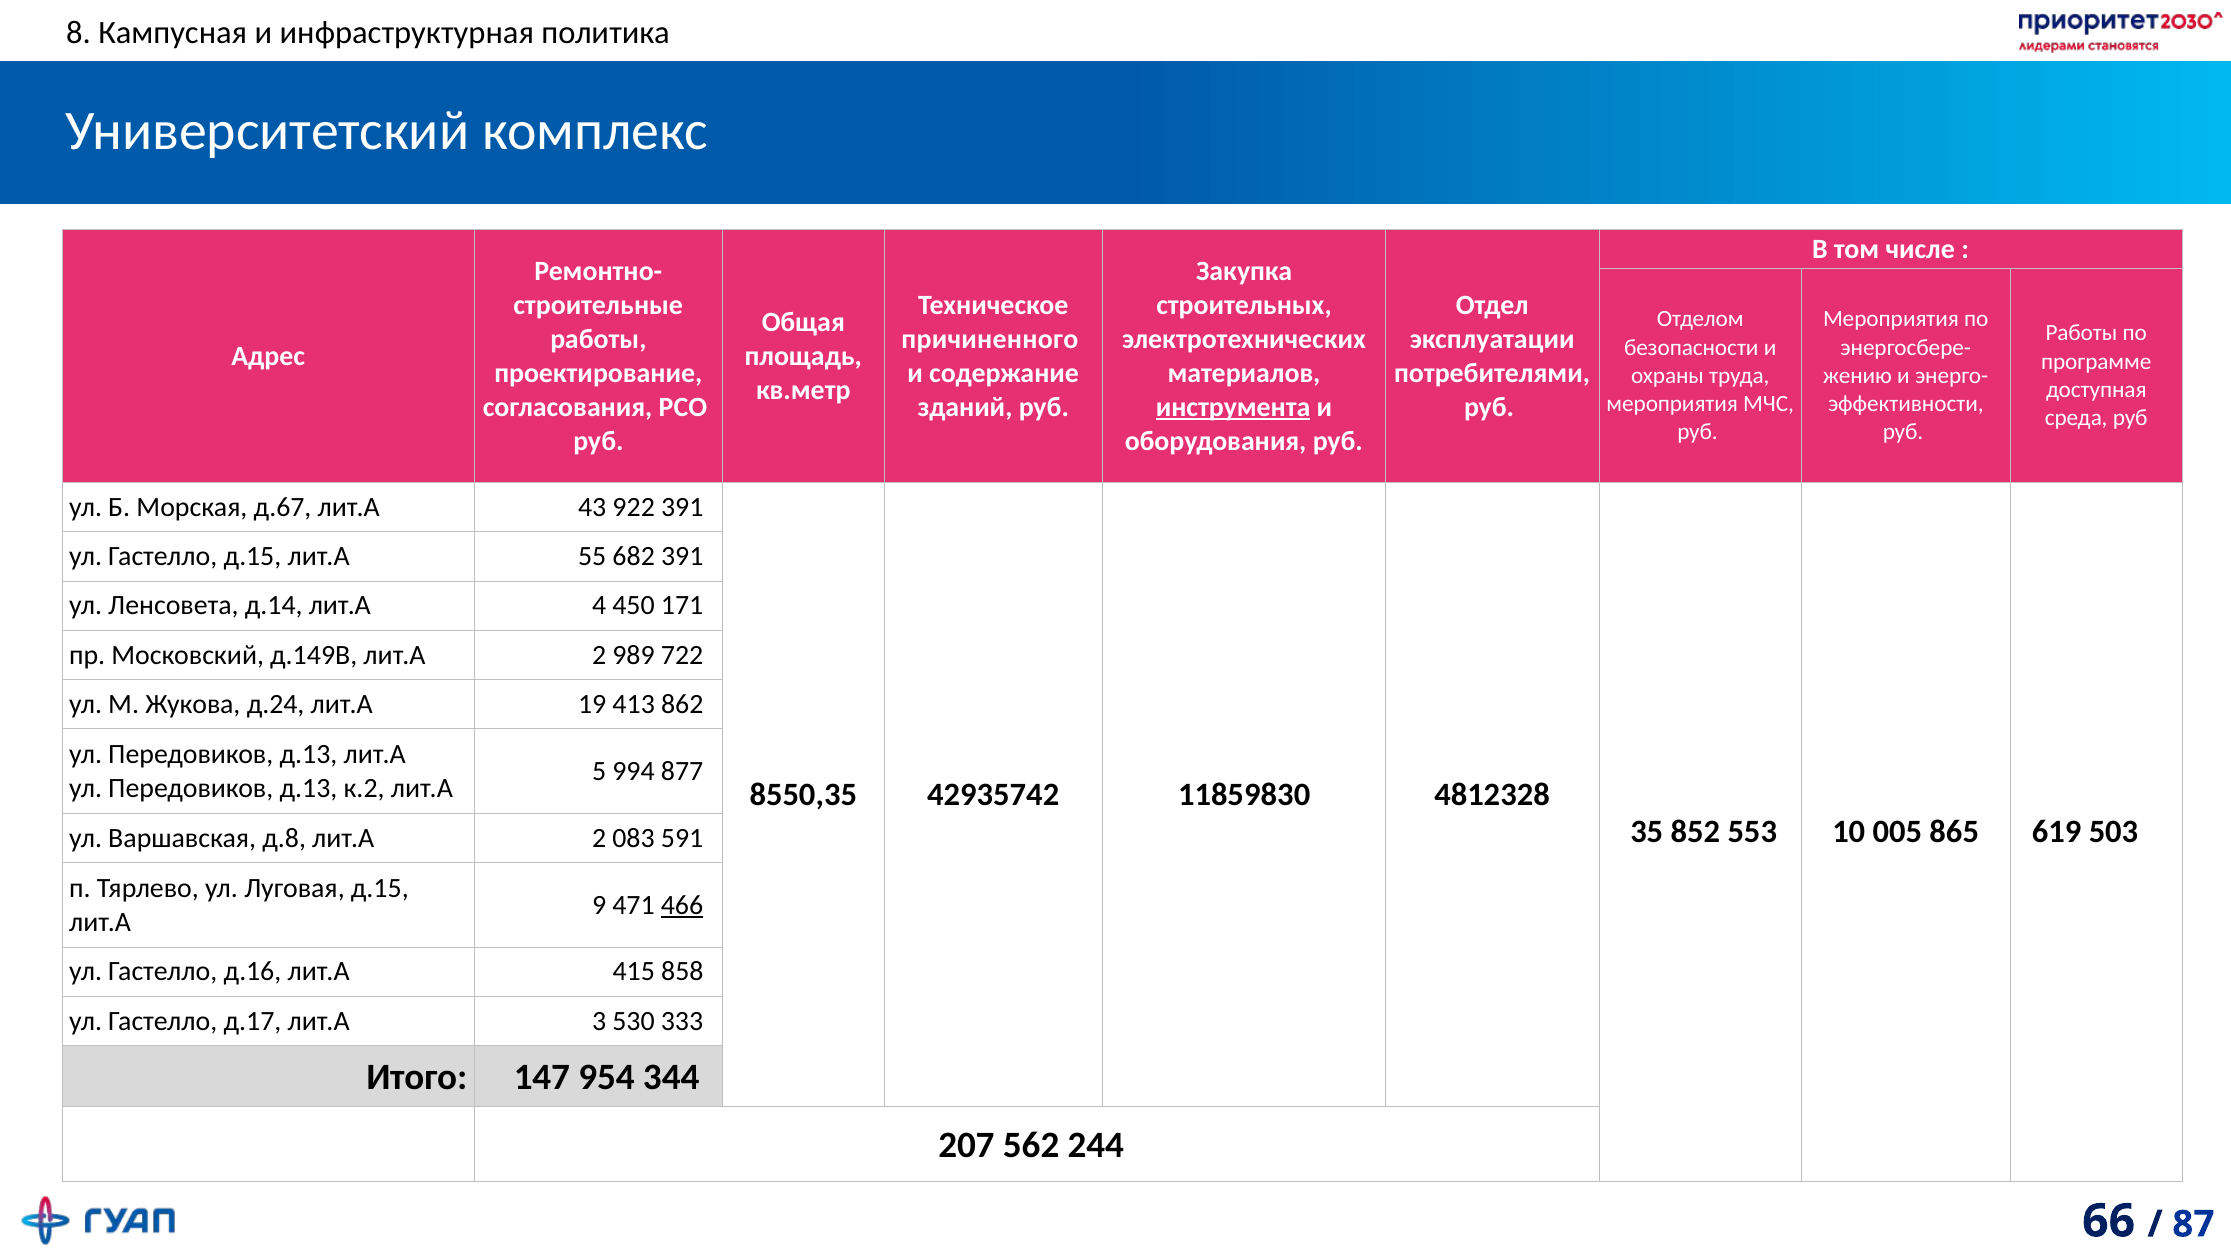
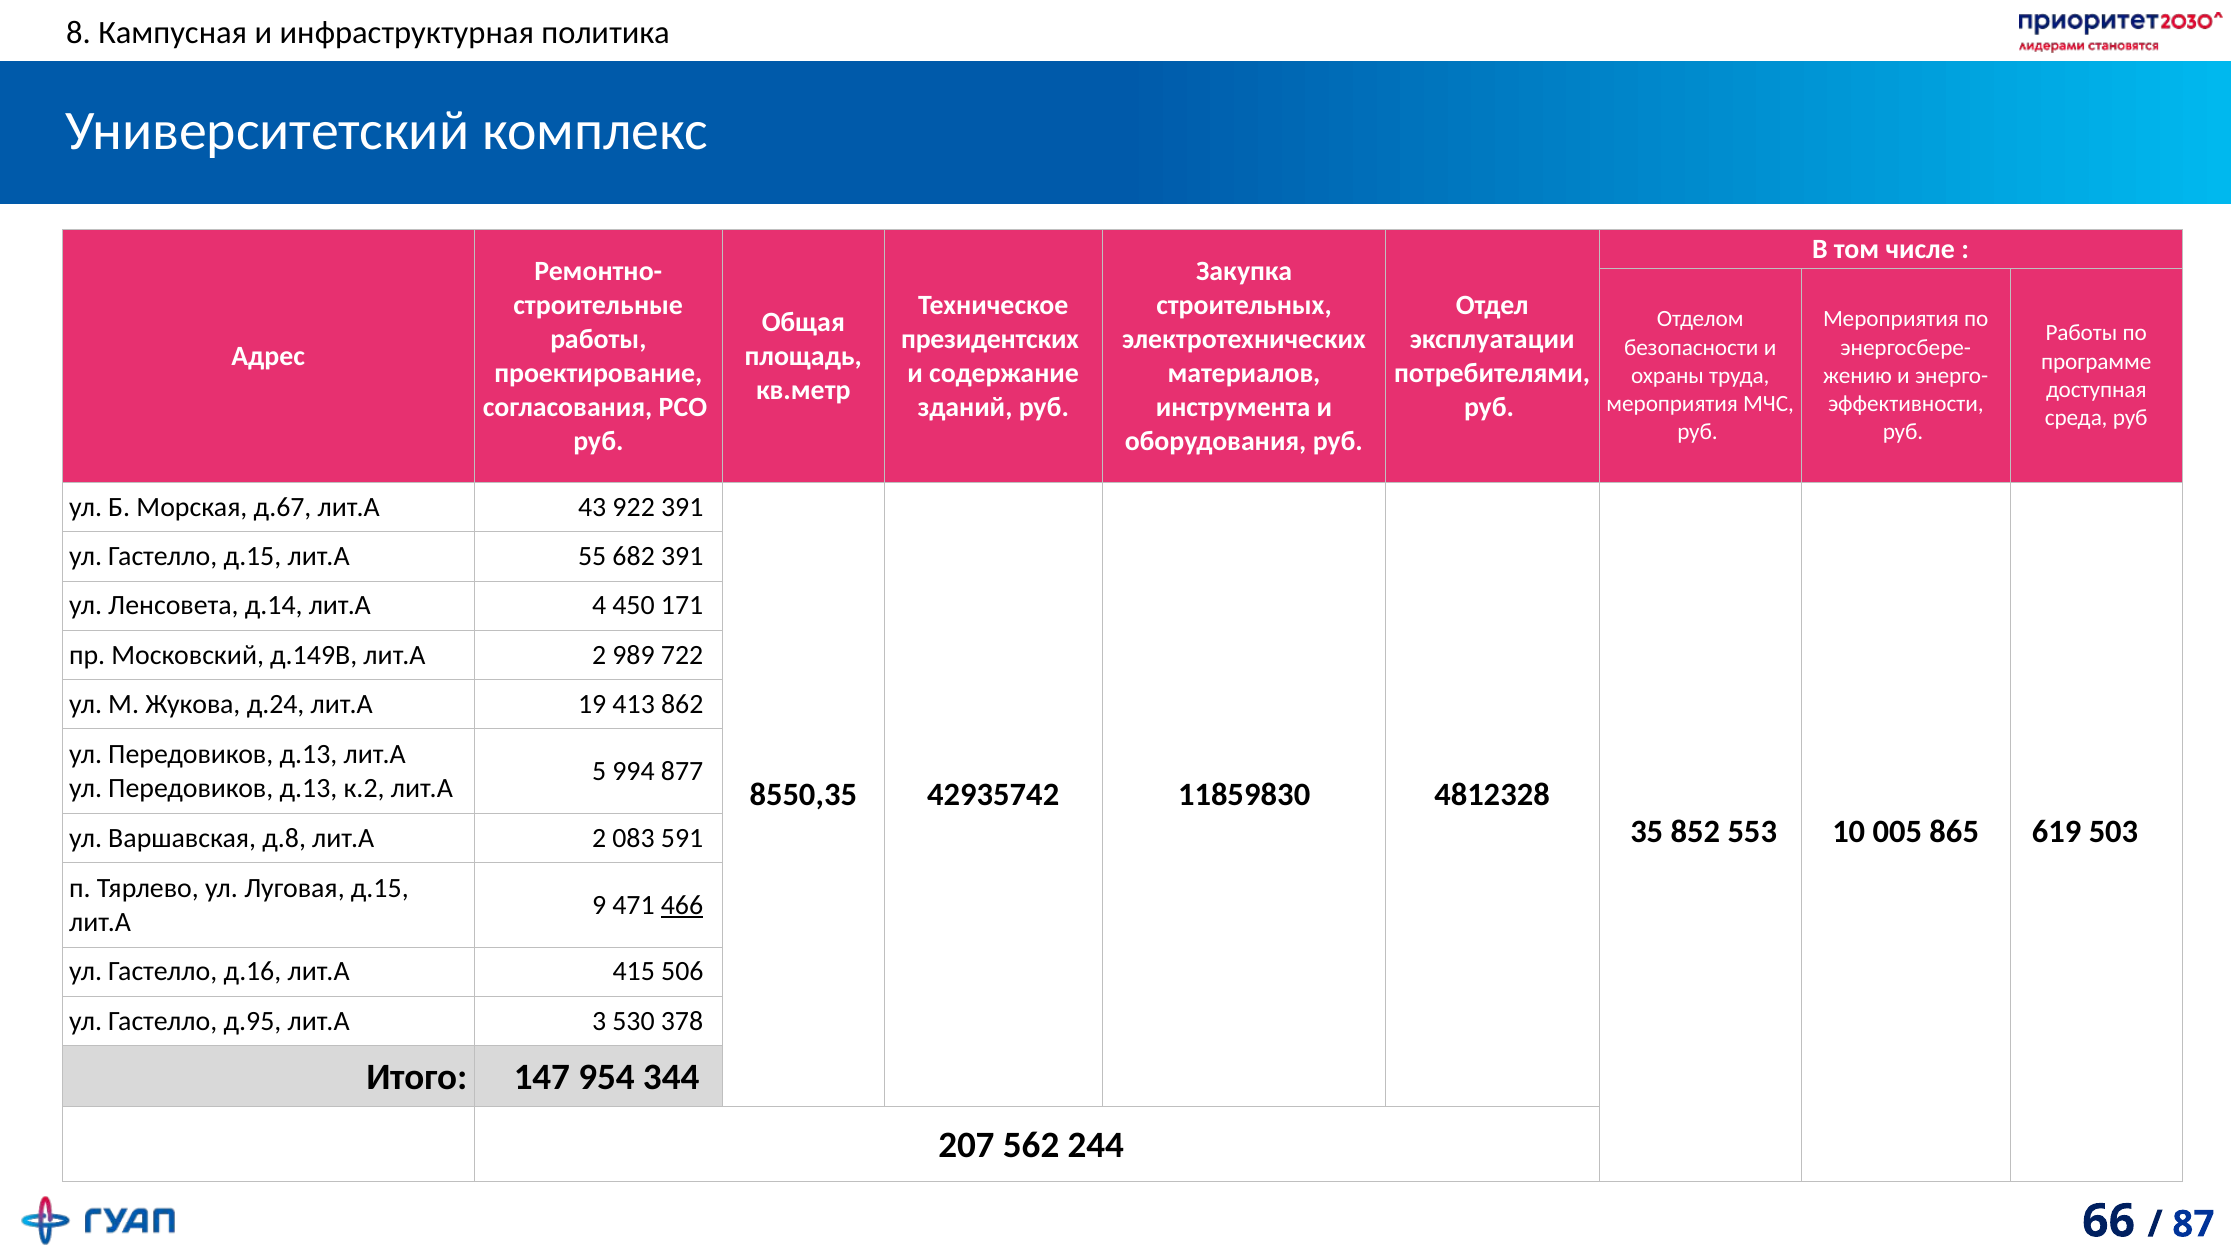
причиненного: причиненного -> президентских (990, 339)
инструмента underline: present -> none (1233, 407)
858: 858 -> 506 (682, 972)
д.17: д.17 -> д.95 (252, 1021)
333: 333 -> 378 (682, 1021)
